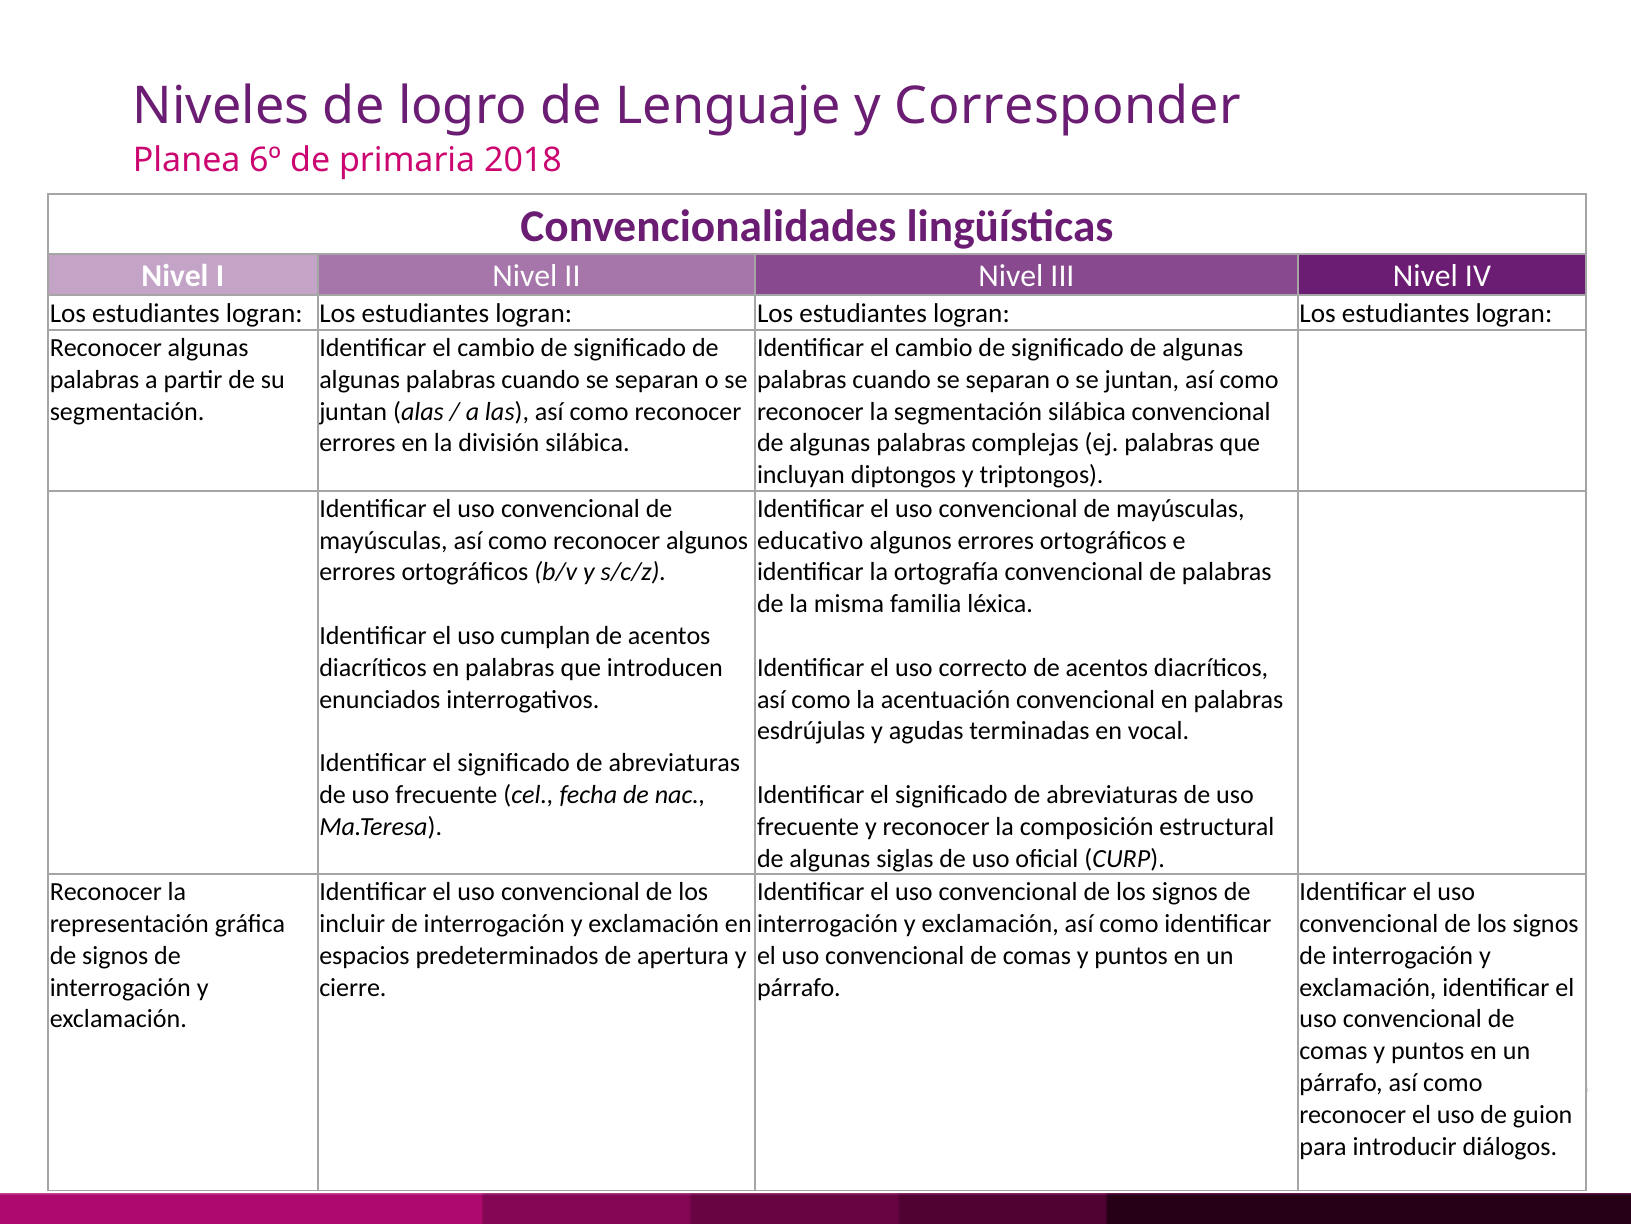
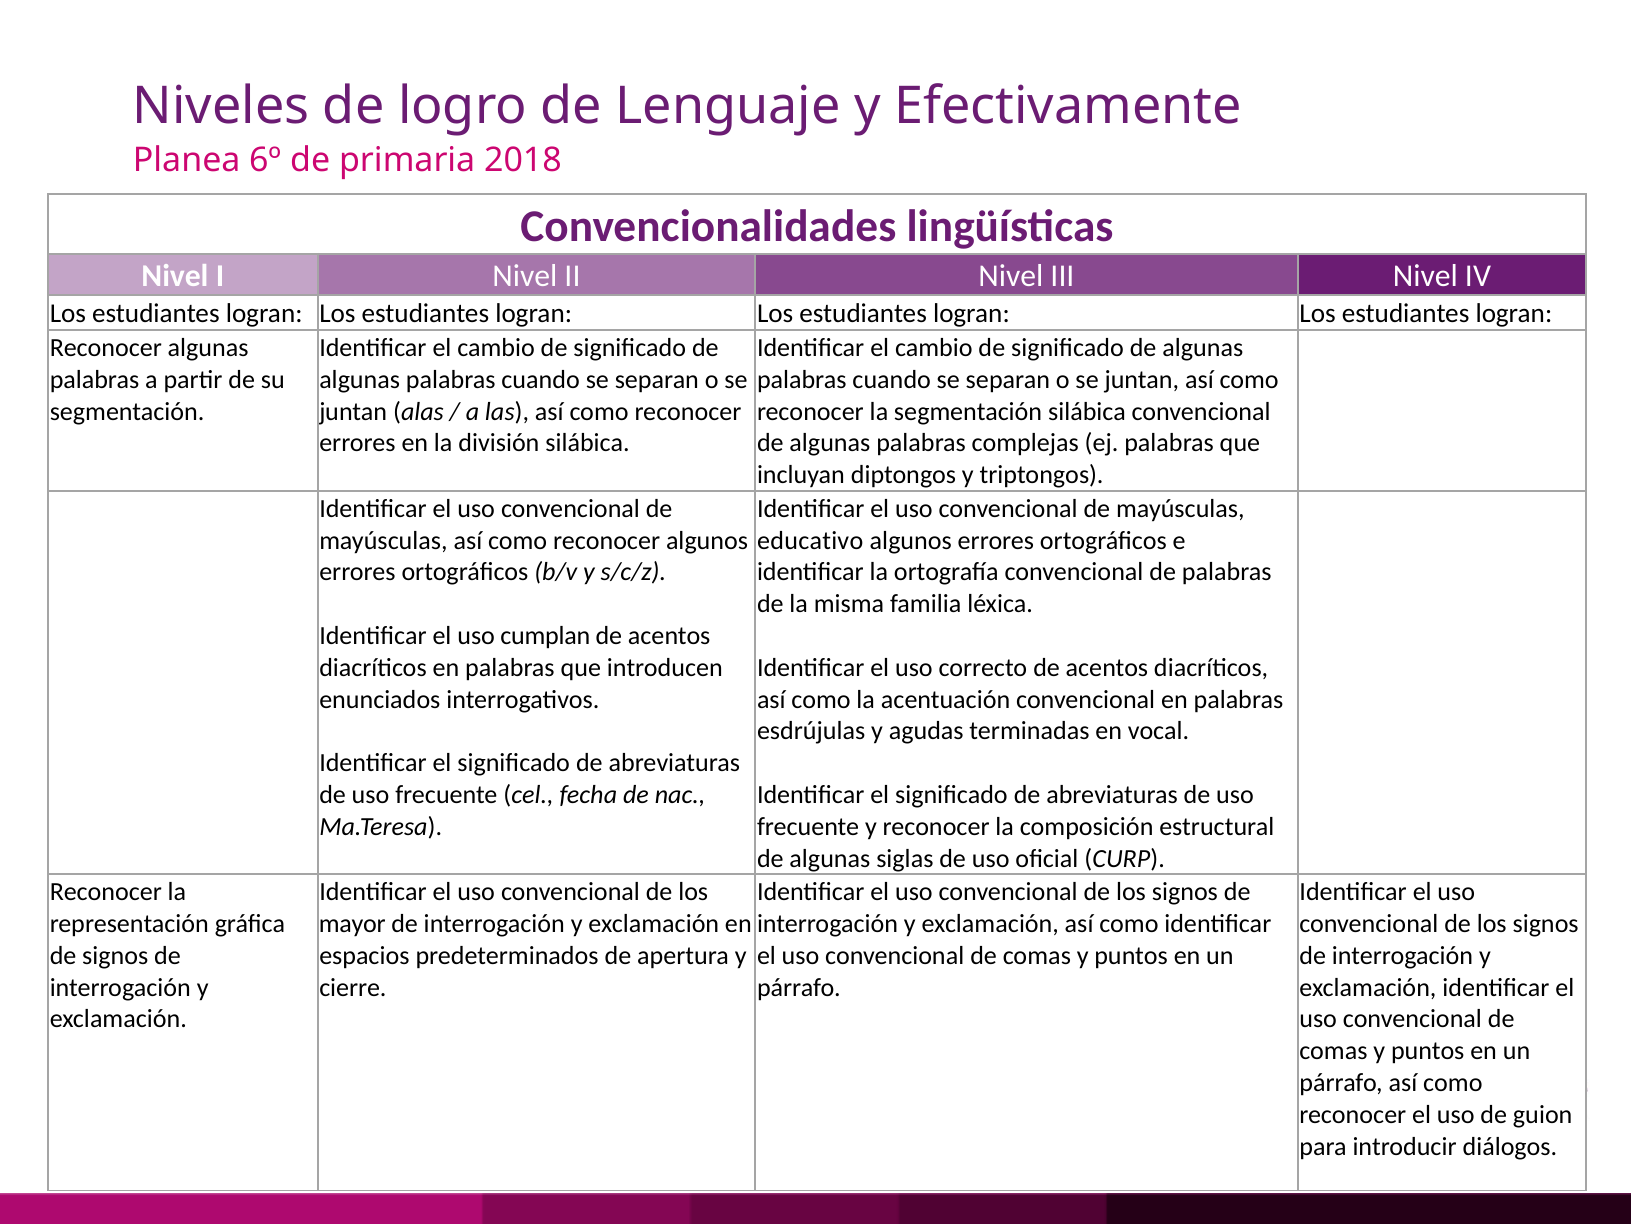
Corresponder: Corresponder -> Efectivamente (1068, 107)
incluir: incluir -> mayor (352, 923)
